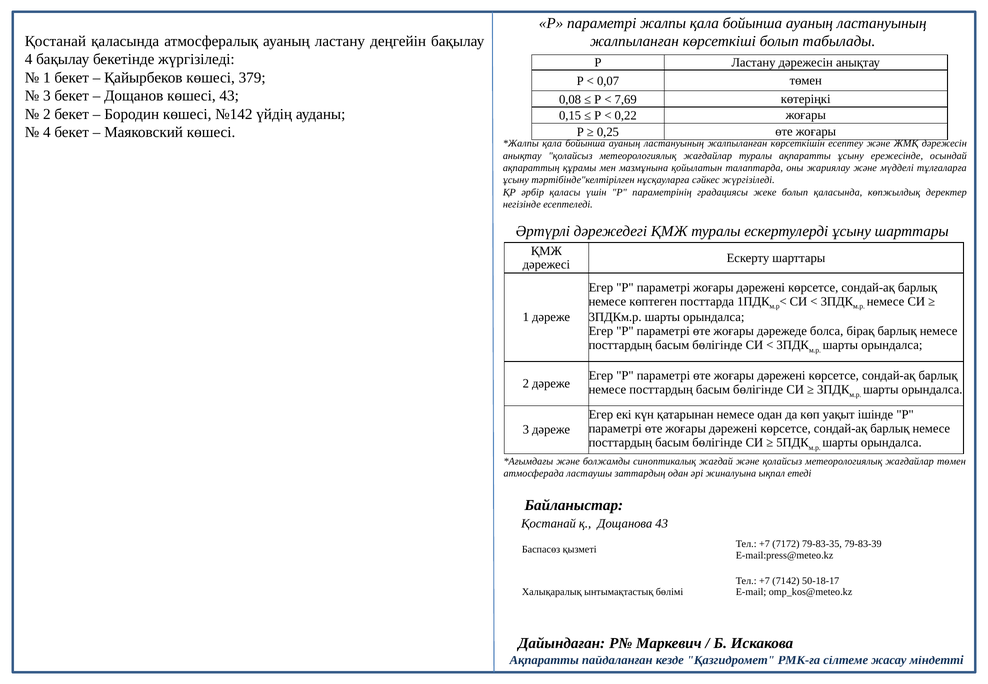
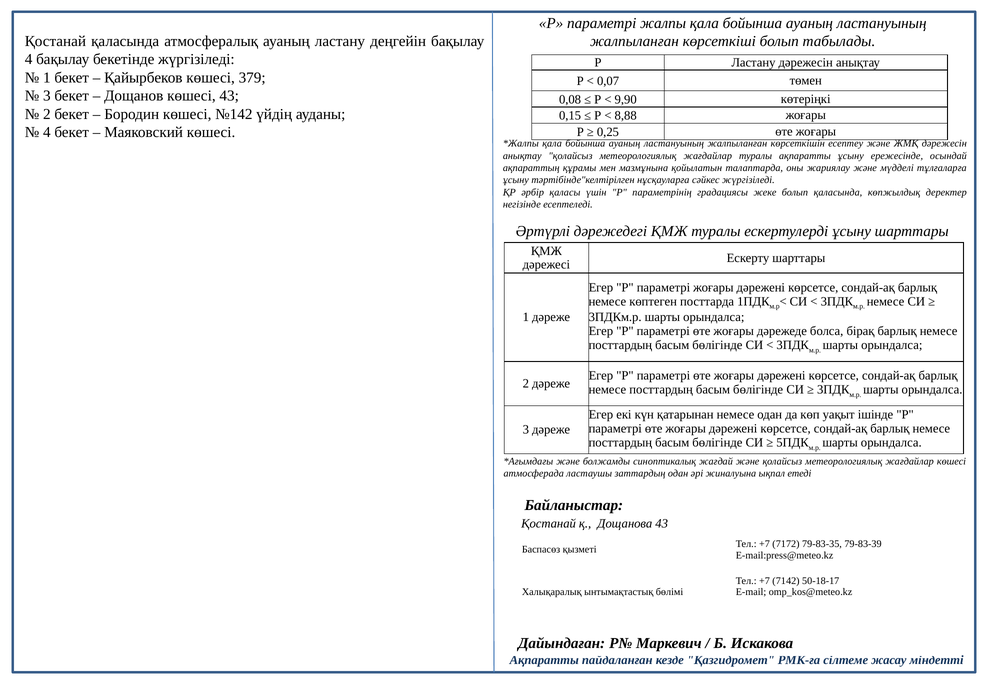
7,69: 7,69 -> 9,90 (626, 99)
0,22: 0,22 -> 8,88 (626, 116)
жағдайлар төмен: төмен -> көшесі (951, 461)
